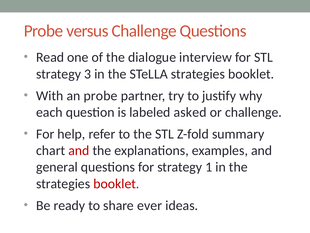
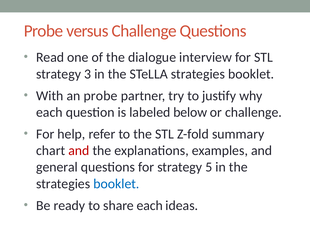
asked: asked -> below (190, 112)
1: 1 -> 5 (209, 167)
booklet colour: red -> blue (116, 183)
share ever: ever -> each (150, 205)
